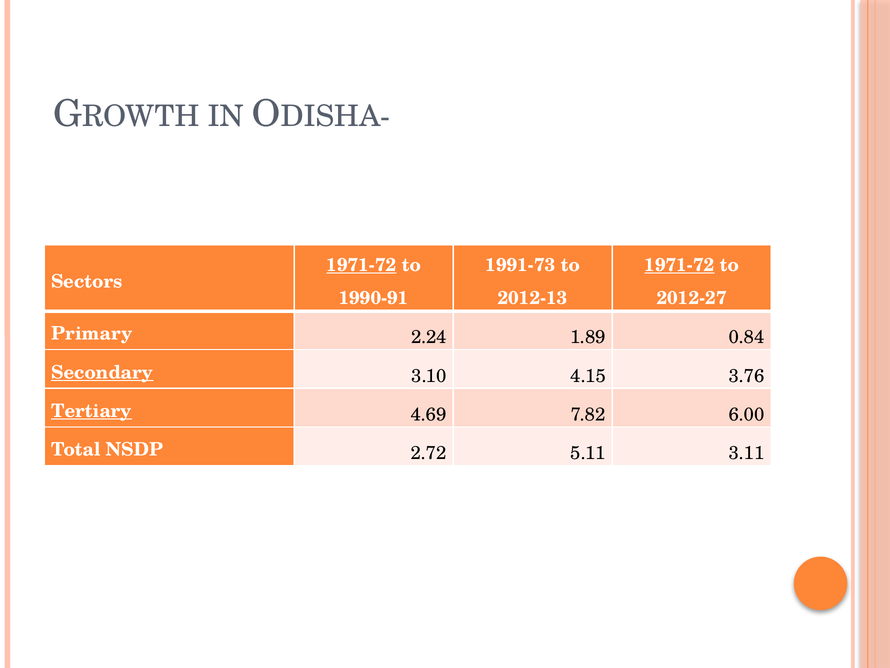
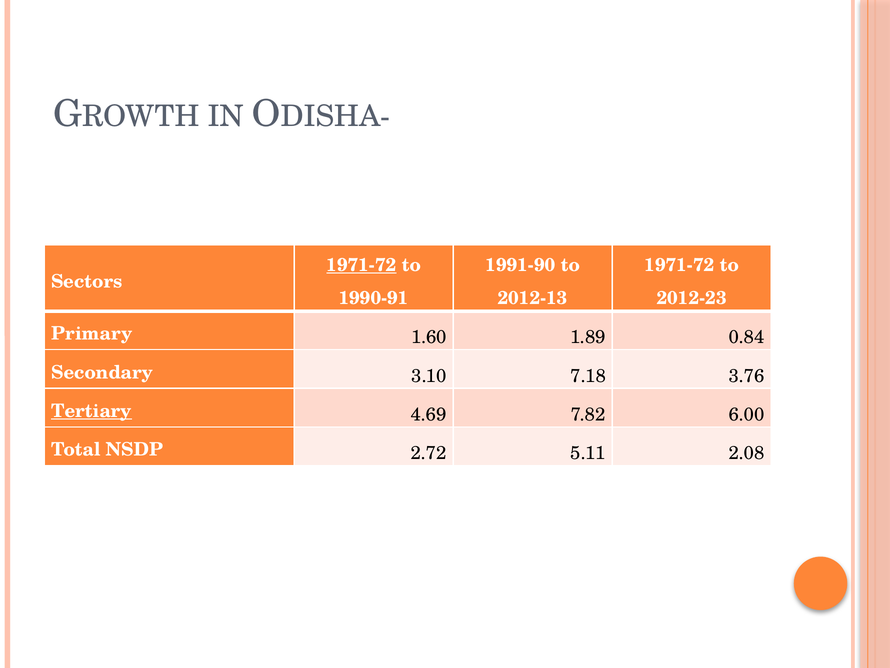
1991-73: 1991-73 -> 1991-90 (520, 265)
1971-72 underline: present -> none (679, 265)
2012-27: 2012-27 -> 2012-23 (692, 298)
2.24: 2.24 -> 1.60 (429, 337)
Secondary underline: present -> none (102, 372)
4.15: 4.15 -> 7.18 (588, 376)
3.11: 3.11 -> 2.08 (747, 453)
